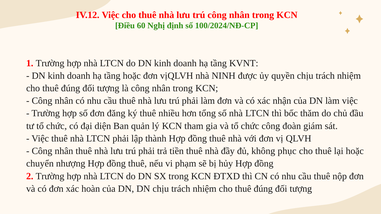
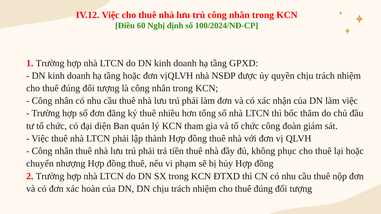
KVNT: KVNT -> GPXD (244, 63)
NINH: NINH -> NSĐP (224, 76)
